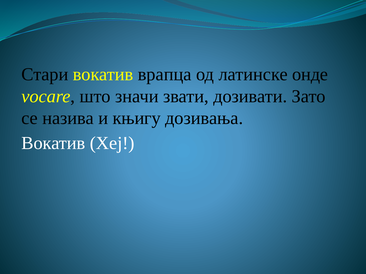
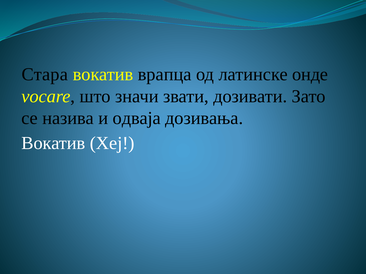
Стари: Стари -> Стара (45, 74)
књигу: књигу -> одваја (137, 118)
